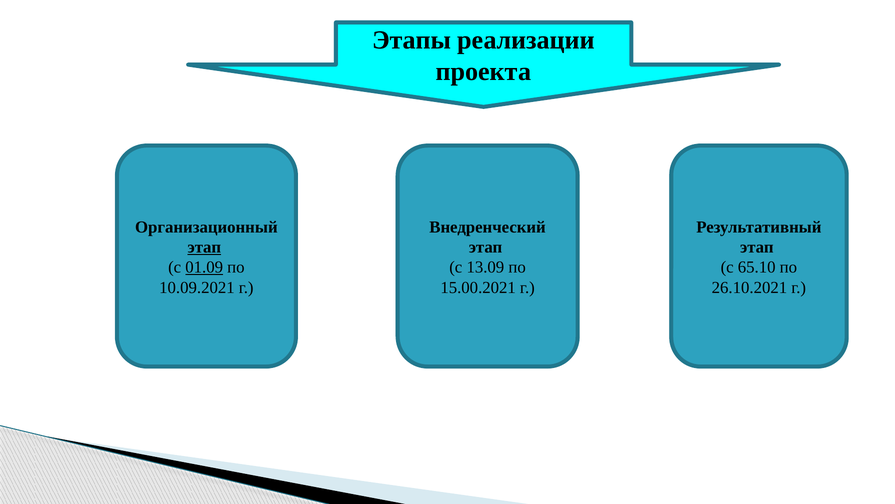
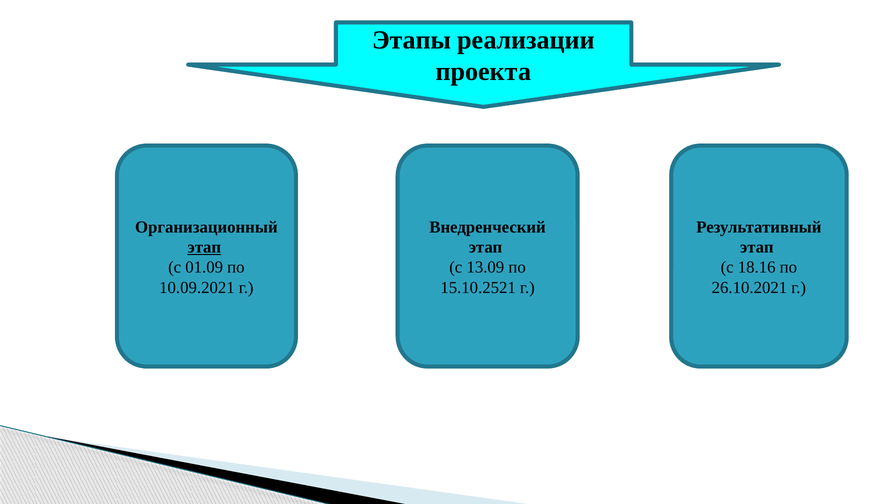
01.09 underline: present -> none (204, 267)
65.10: 65.10 -> 18.16 (757, 267)
15.00.2021: 15.00.2021 -> 15.10.2521 (478, 287)
